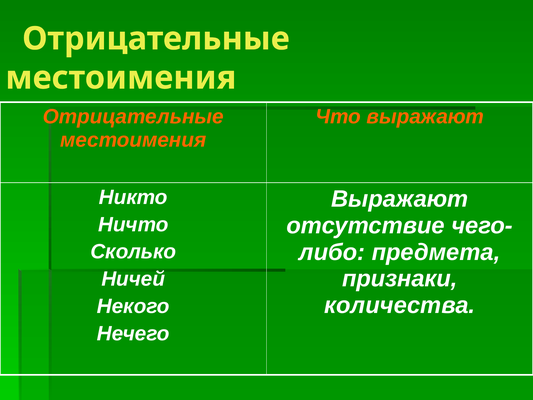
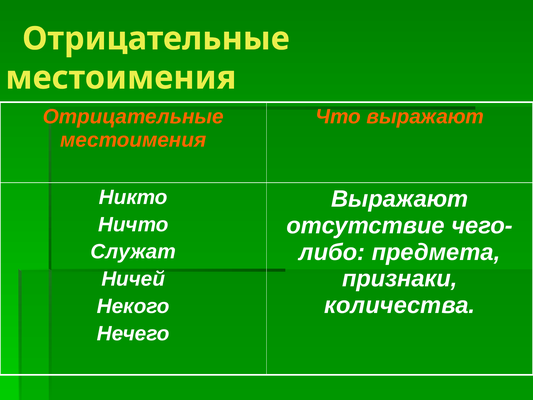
Сколько: Сколько -> Служат (133, 252)
